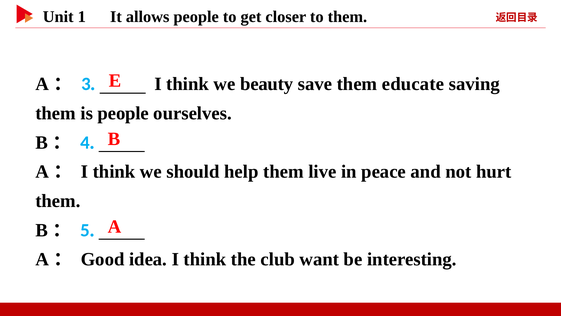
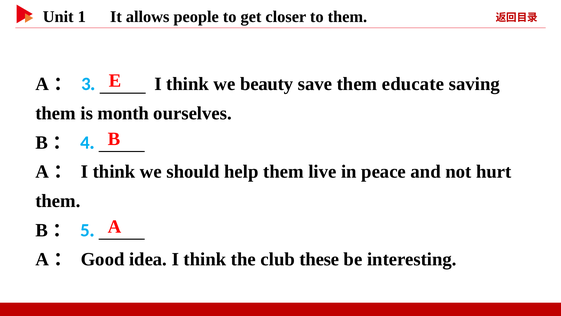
is people: people -> month (123, 113)
want: want -> these (319, 259)
